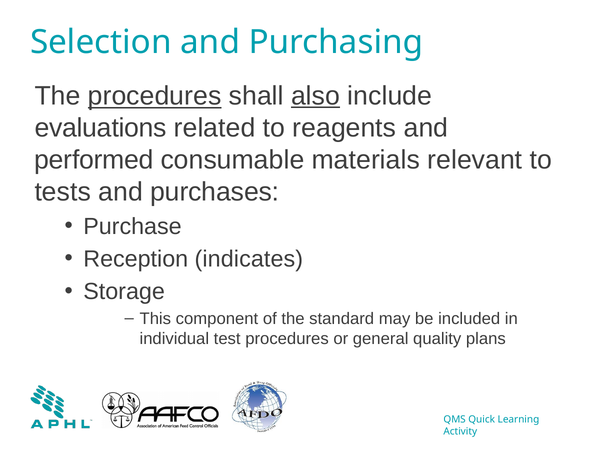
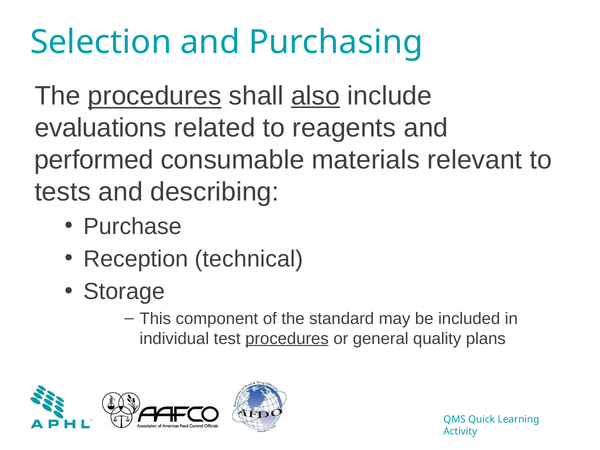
purchases: purchases -> describing (215, 192)
indicates: indicates -> technical (249, 259)
procedures underline: none -> present (287, 339)
